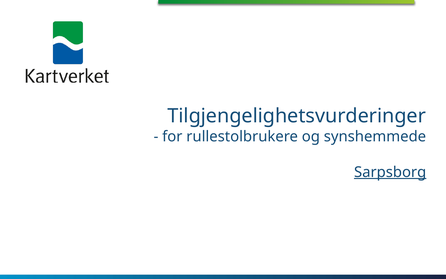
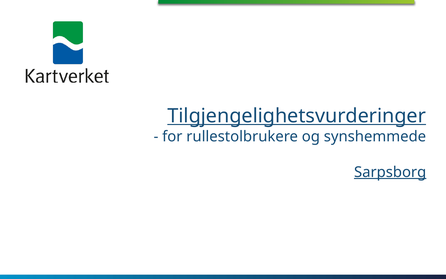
Tilgjengelighetsvurderinger underline: none -> present (297, 116)
